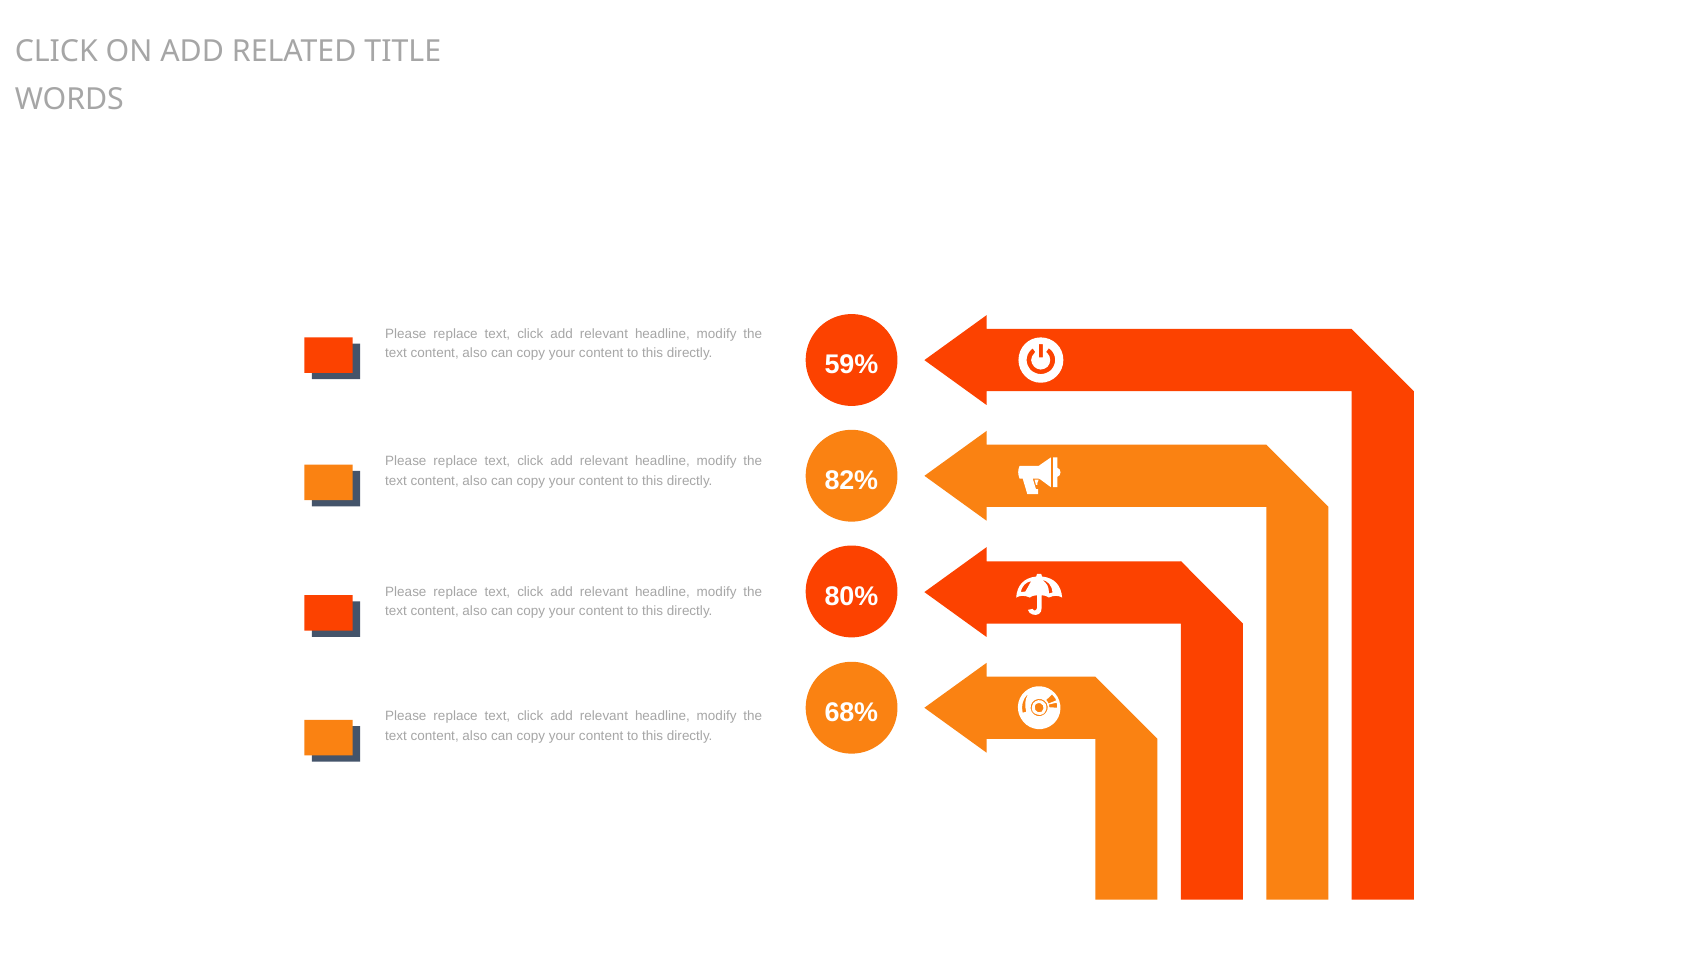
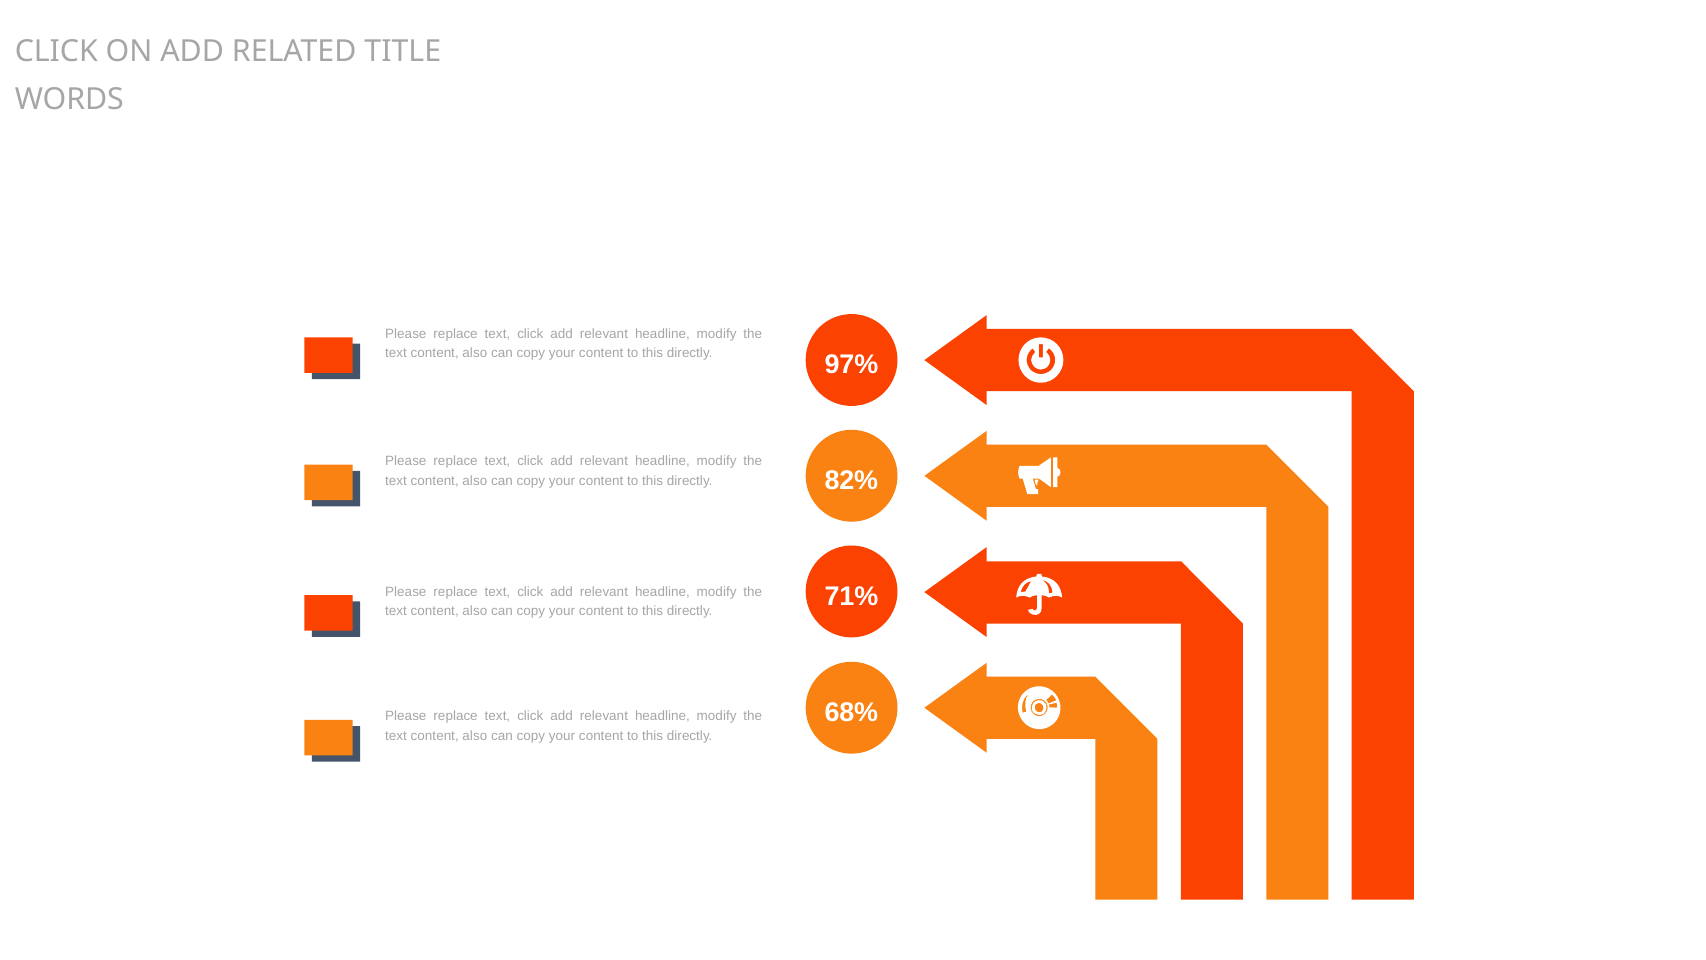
59%: 59% -> 97% (851, 365)
80%: 80% -> 71% (851, 596)
